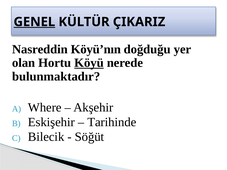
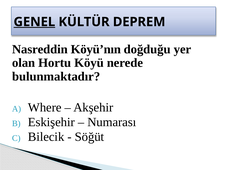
ÇIKARIZ: ÇIKARIZ -> DEPREM (139, 22)
Köyü underline: present -> none (89, 63)
Tarihinde: Tarihinde -> Numarası (112, 122)
